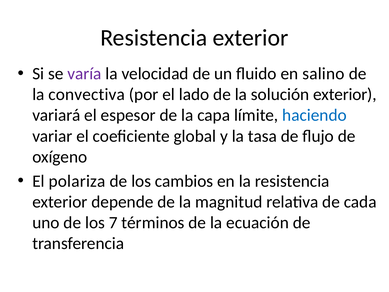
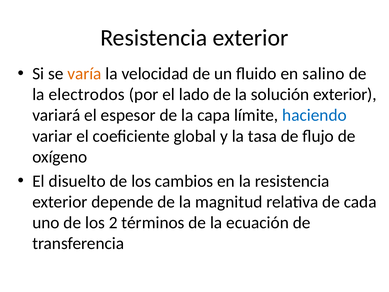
varía colour: purple -> orange (84, 74)
convectiva: convectiva -> electrodos (87, 94)
polariza: polariza -> disuelto (77, 181)
7: 7 -> 2 (113, 222)
